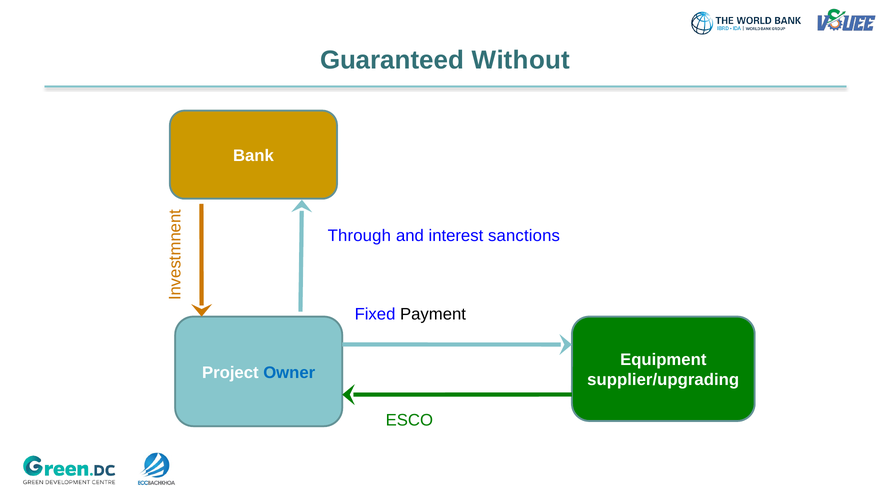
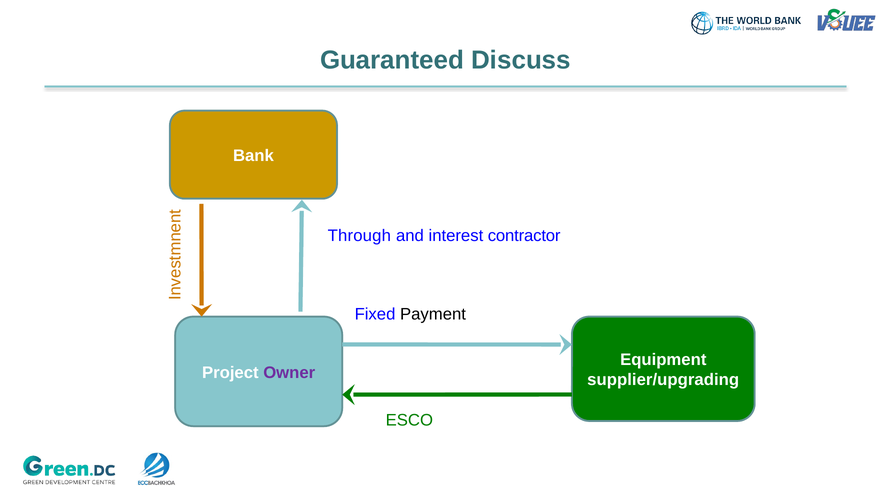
Without: Without -> Discuss (521, 60)
sanctions: sanctions -> contractor (524, 236)
Owner colour: blue -> purple (289, 373)
